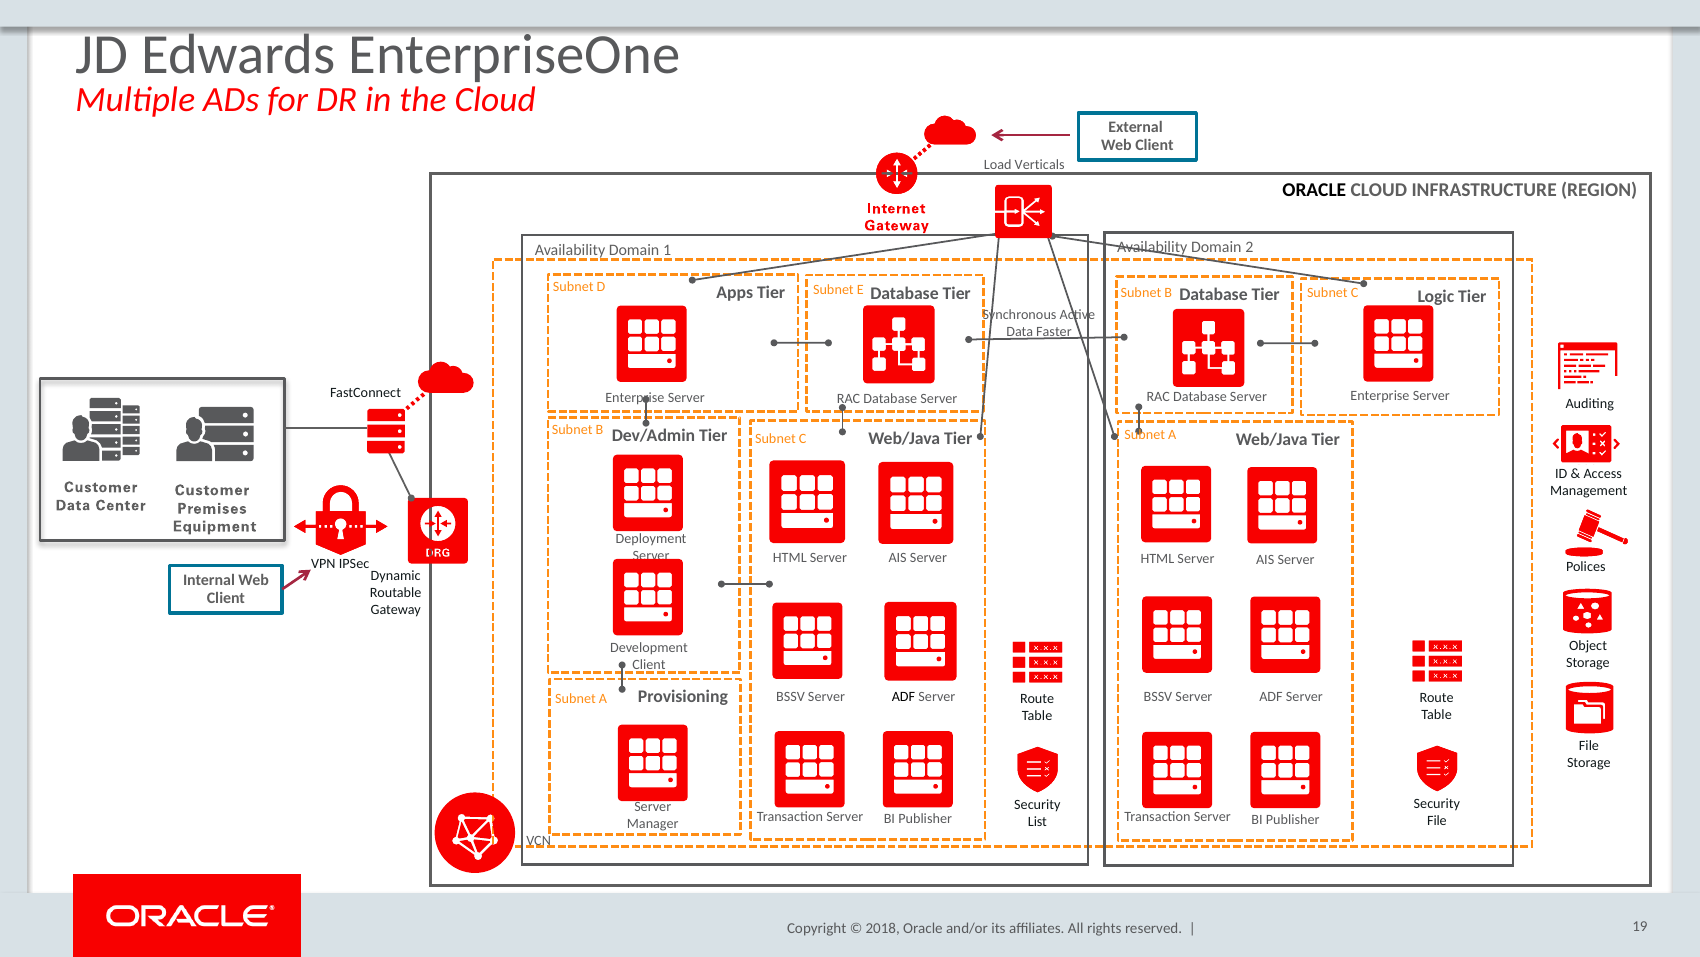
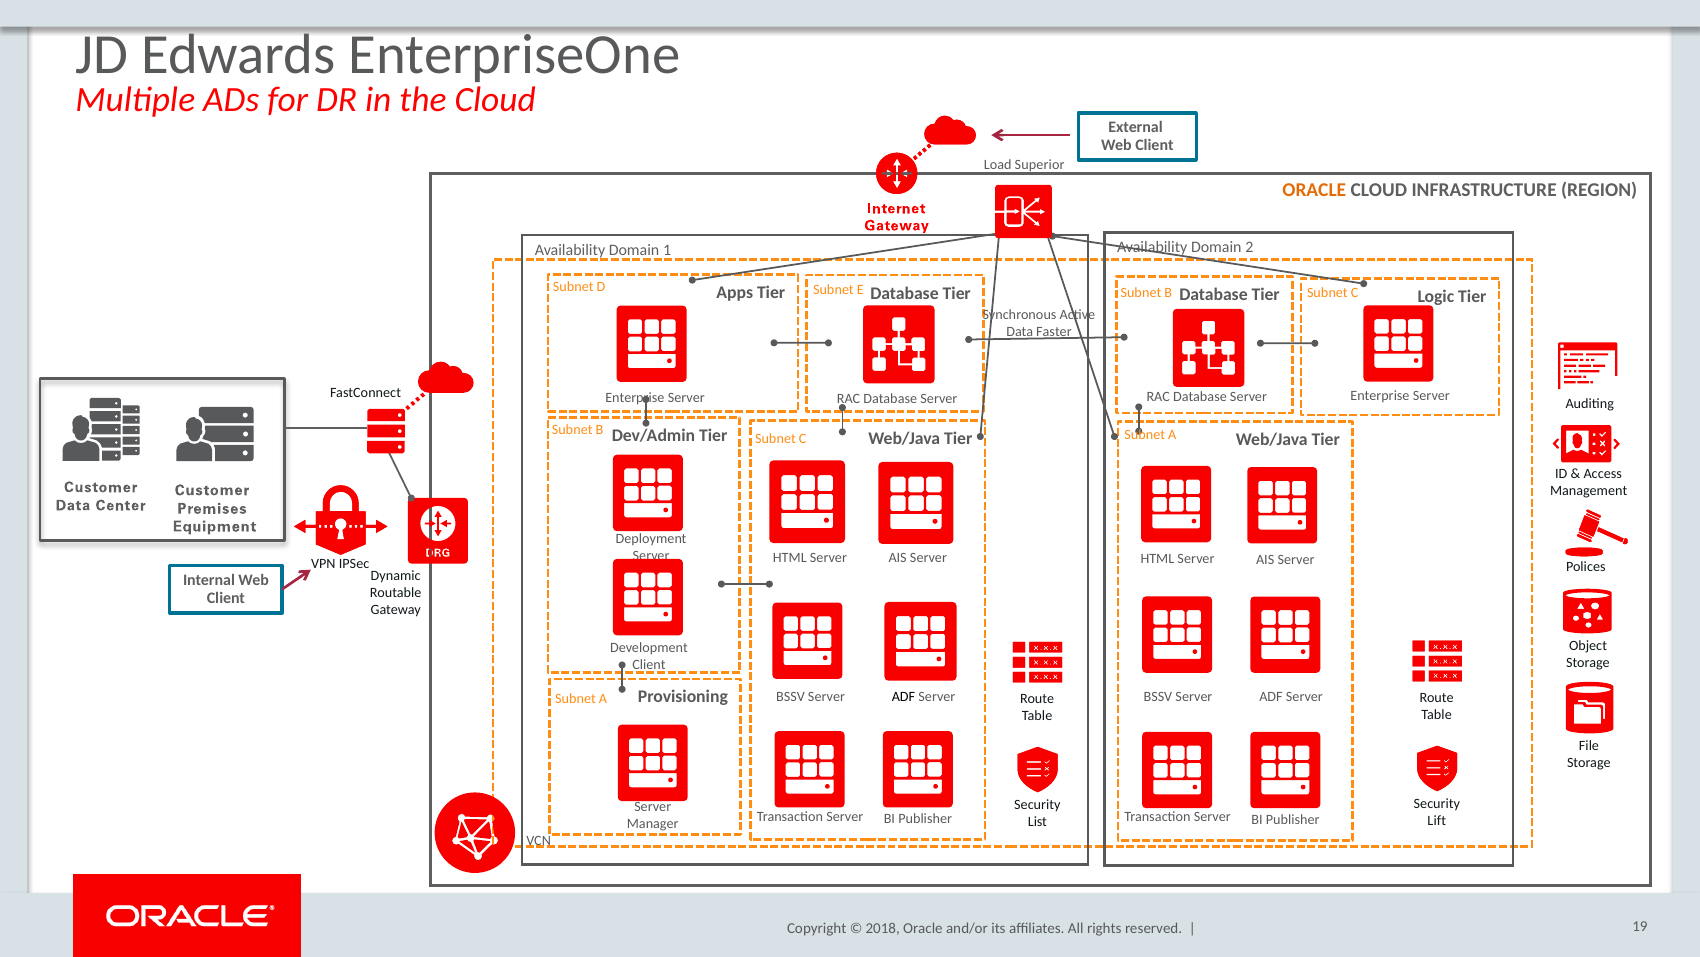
Verticals: Verticals -> Superior (1040, 164)
ORACLE colour: black -> orange (1314, 190)
File: File -> Lift (1437, 821)
